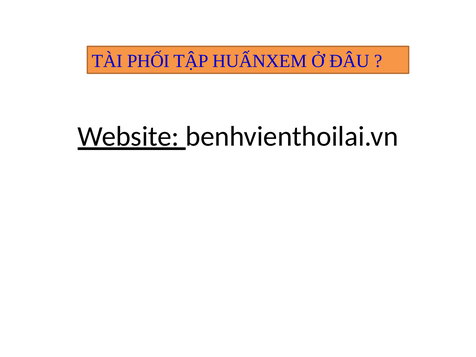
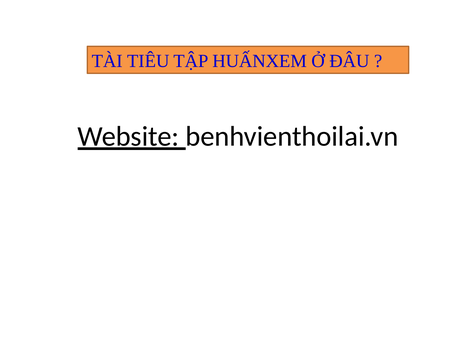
PHỐI: PHỐI -> TIÊU (148, 61)
